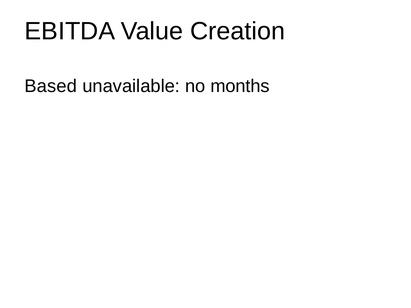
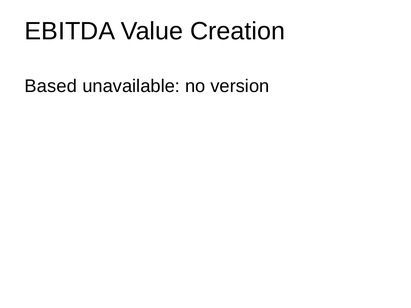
months: months -> version (240, 86)
